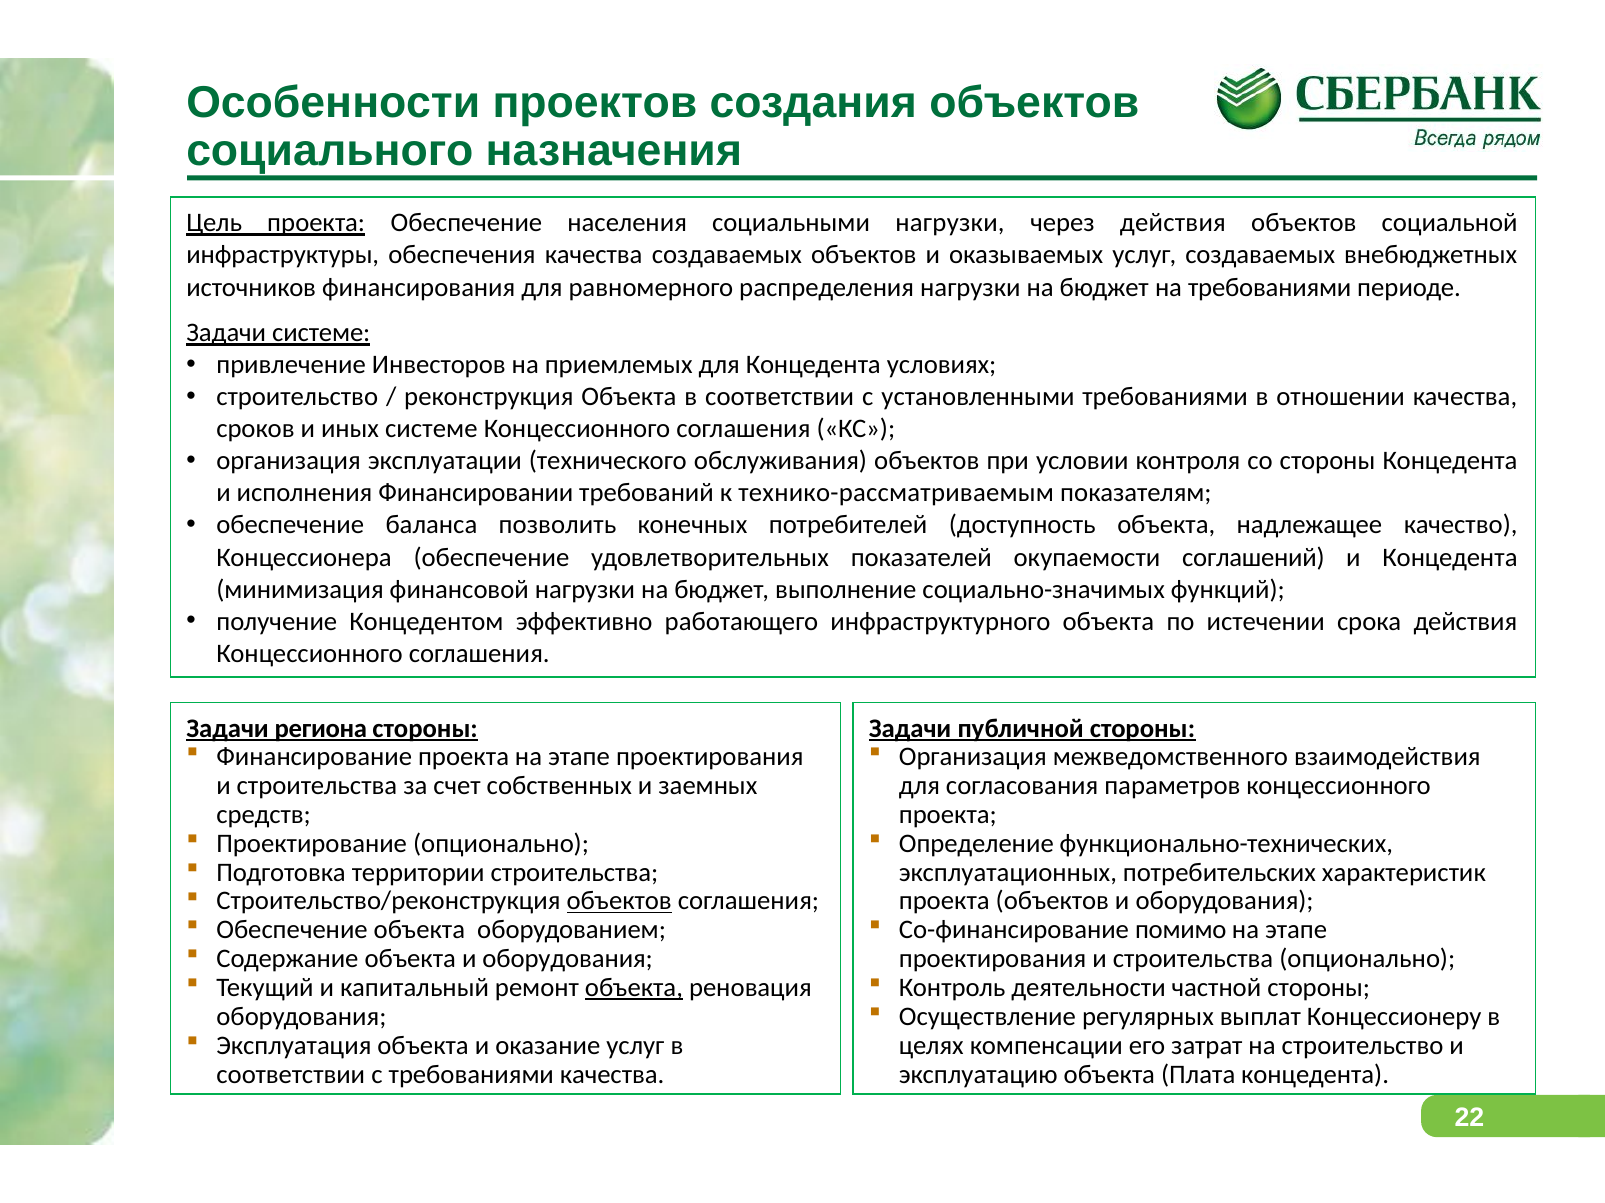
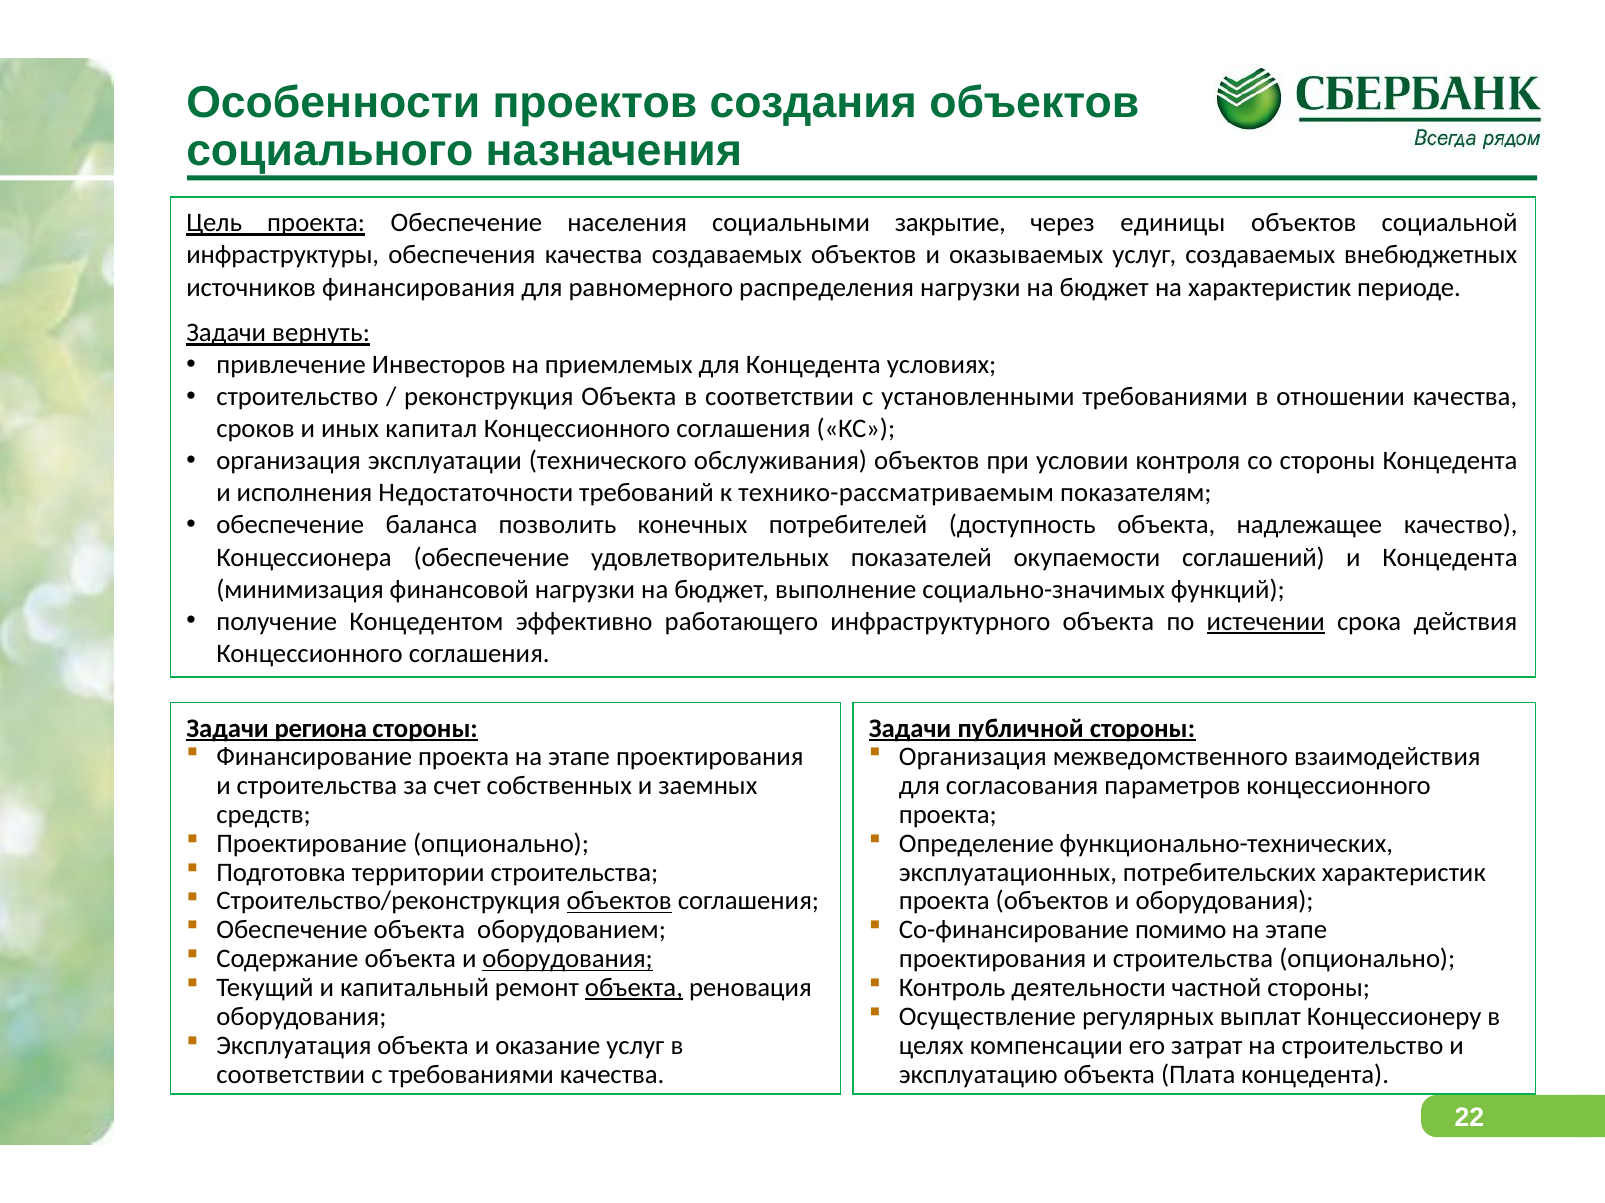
социальными нагрузки: нагрузки -> закрытие (950, 223)
через действия: действия -> единицы (1173, 223)
на требованиями: требованиями -> характеристик (1270, 287)
Задачи системе: системе -> вернуть (321, 333)
иных системе: системе -> капитал (431, 429)
Финансировании: Финансировании -> Недостаточности (476, 493)
истечении underline: none -> present (1266, 622)
оборудования underline: none -> present (568, 959)
